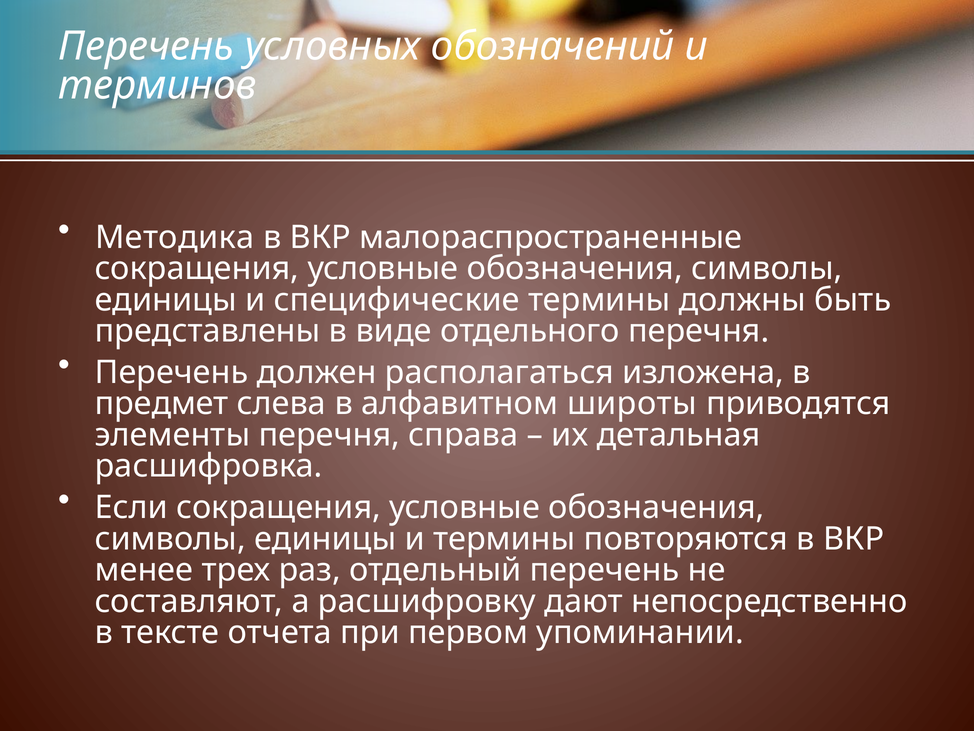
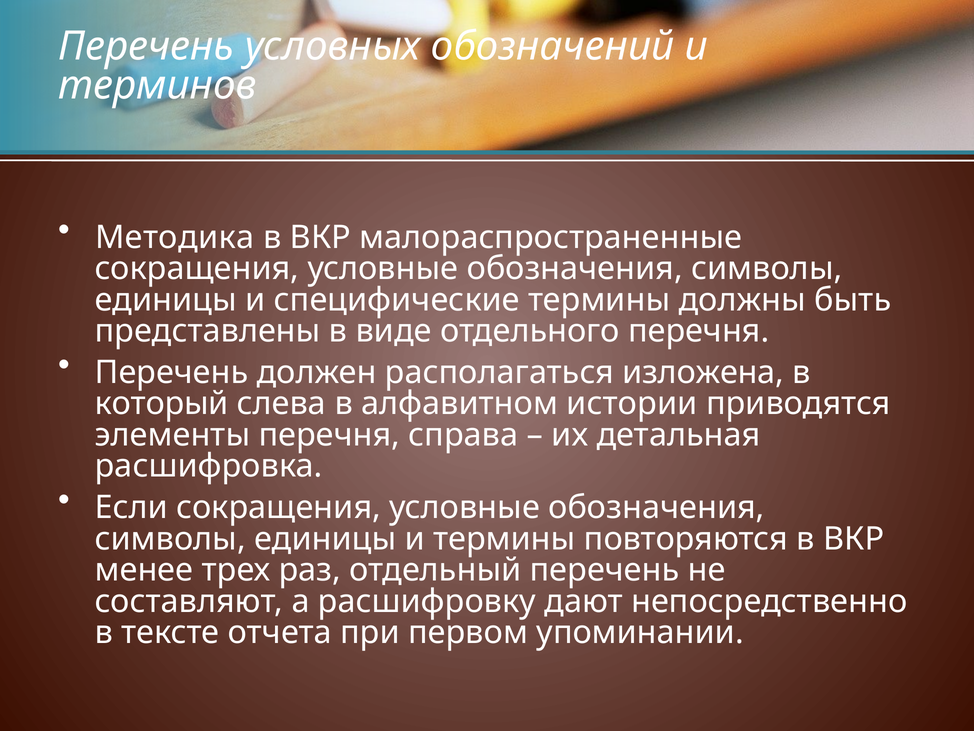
предмет: предмет -> который (162, 403)
широты: широты -> истории (632, 403)
